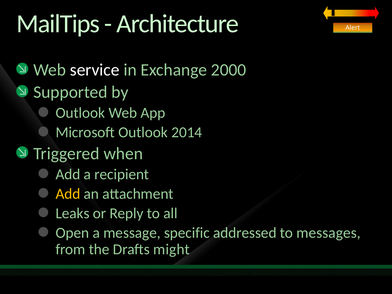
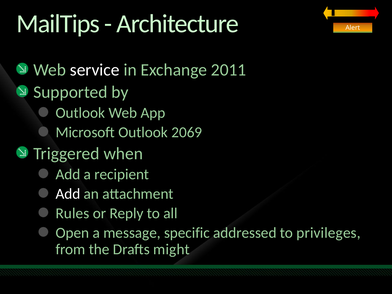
2000: 2000 -> 2011 (229, 70)
2014: 2014 -> 2069 (187, 132)
Add colour: yellow -> white (68, 194)
Leaks: Leaks -> Rules (72, 213)
messages: messages -> privileges (329, 233)
